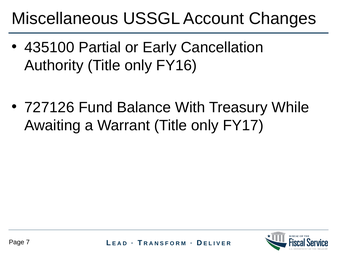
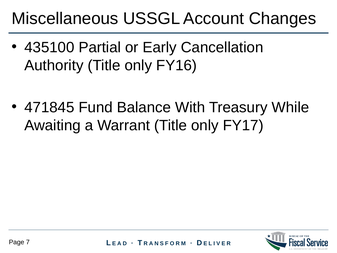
727126: 727126 -> 471845 (49, 107)
